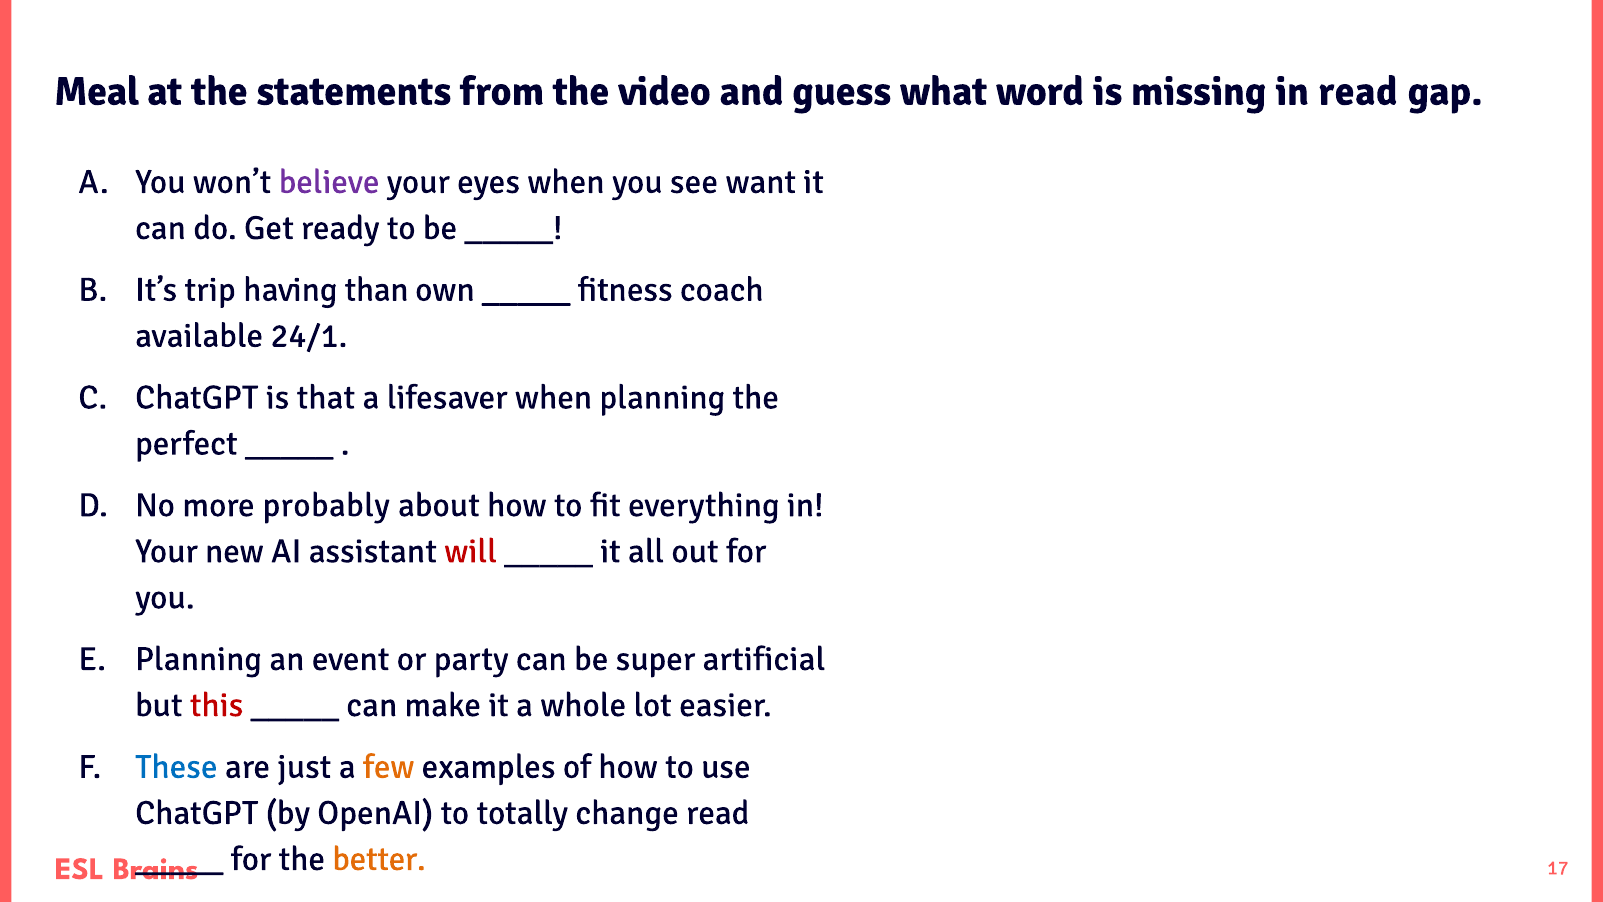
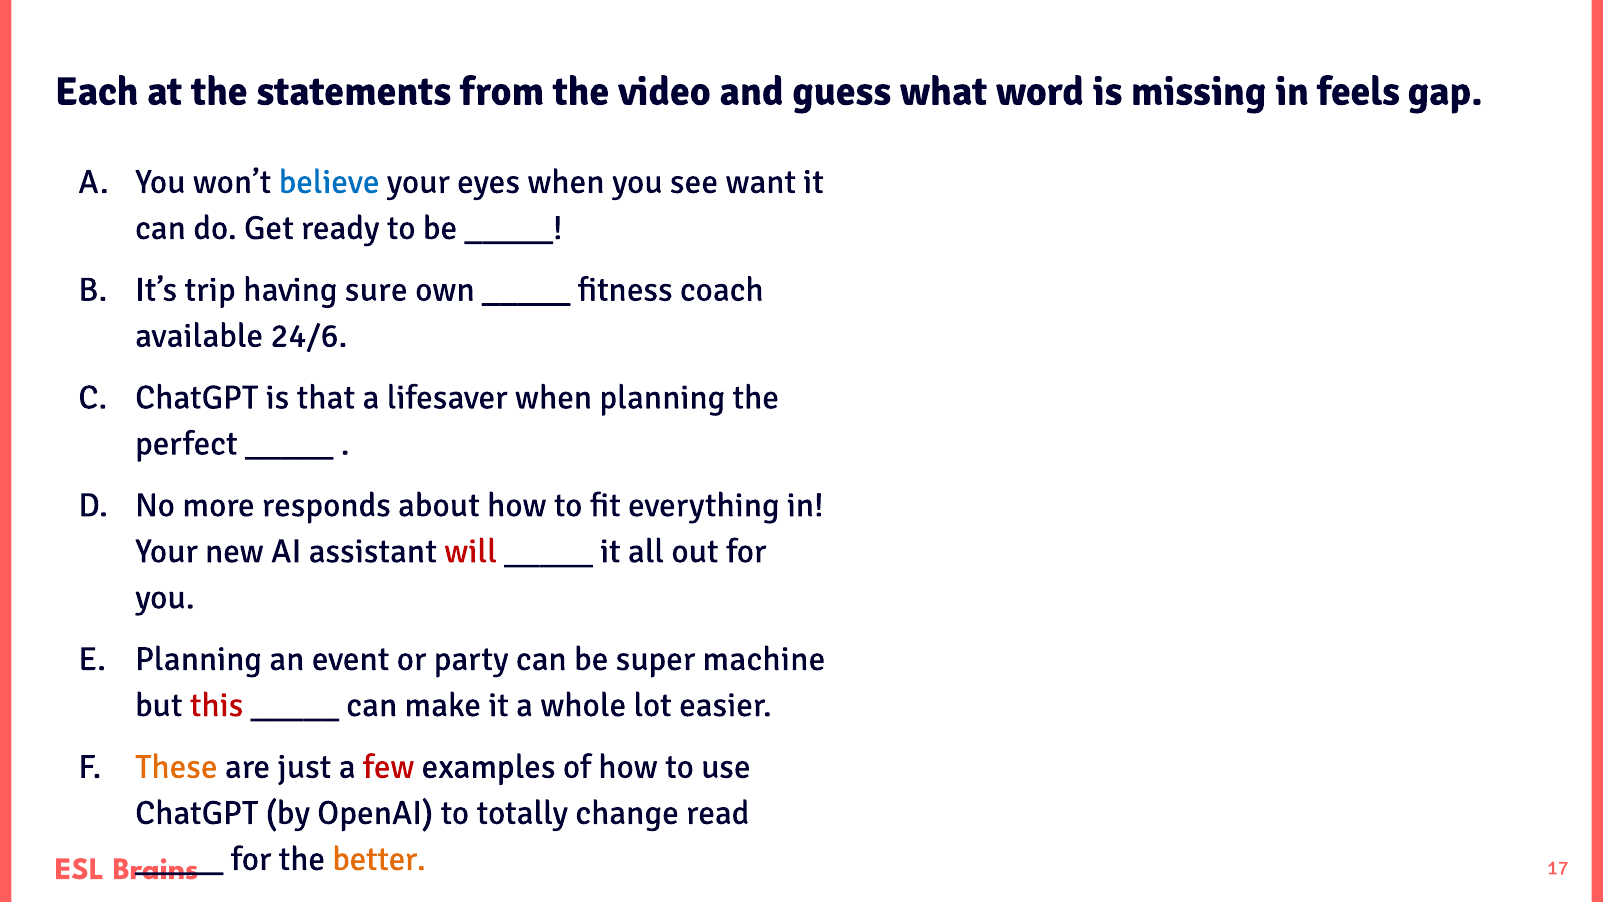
Meal: Meal -> Each (97, 91)
in read: read -> feels (1358, 91)
believe colour: purple -> blue (329, 182)
than: than -> sure (376, 290)
24/1: 24/1 -> 24/6 (309, 336)
probably: probably -> responds (326, 505)
artificial: artificial -> machine (764, 659)
These colour: blue -> orange (176, 767)
few colour: orange -> red (389, 767)
